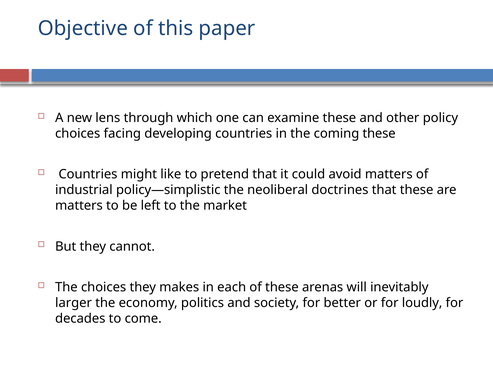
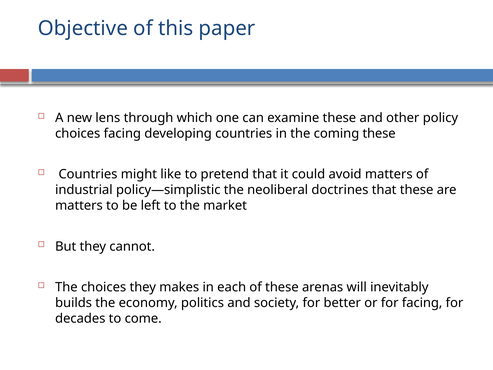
larger: larger -> builds (74, 303)
for loudly: loudly -> facing (422, 303)
